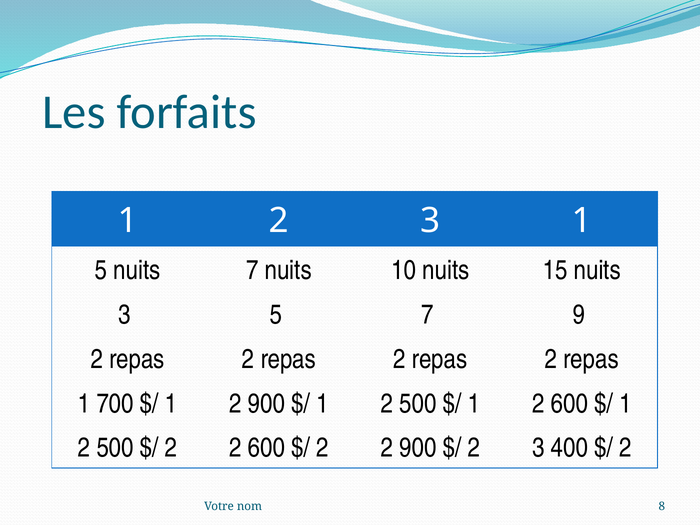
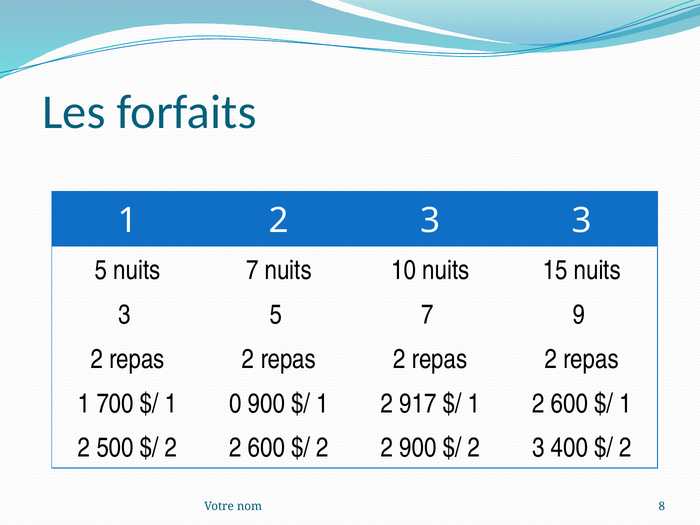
3 1: 1 -> 3 (582, 221)
2: 2 -> 0 (236, 404)
500: 500 -> 917 (418, 404)
